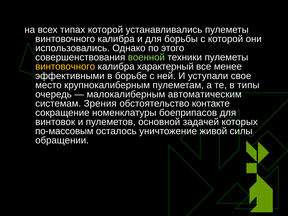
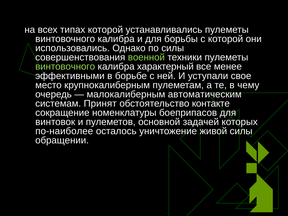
по этого: этого -> силы (173, 48)
винтовочного colour: yellow -> light green (65, 67)
типы: типы -> чему (248, 85)
Зрения: Зрения -> Принят (100, 103)
по-массовым: по-массовым -> по-наиболее (64, 131)
